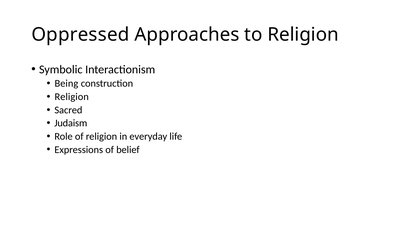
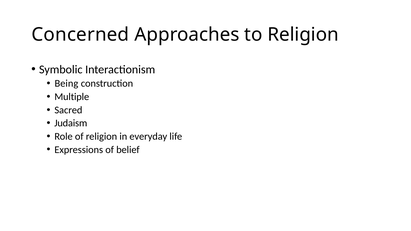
Oppressed: Oppressed -> Concerned (80, 35)
Religion: Religion -> Multiple (72, 97)
